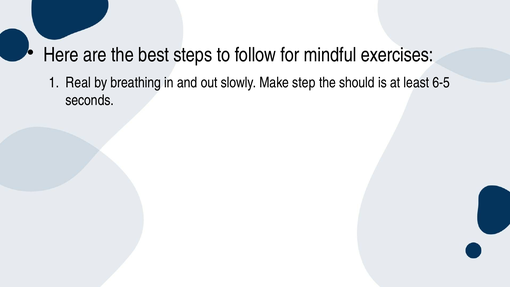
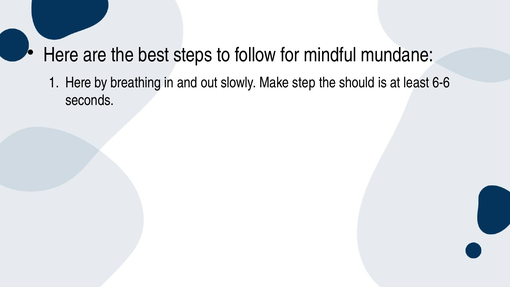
exercises: exercises -> mundane (397, 55)
Real: Real -> Here (78, 83)
6-5: 6-5 -> 6-6 (441, 83)
